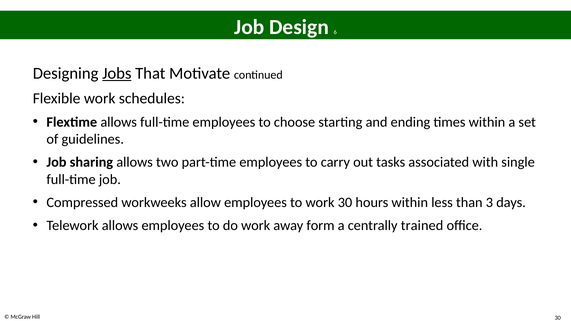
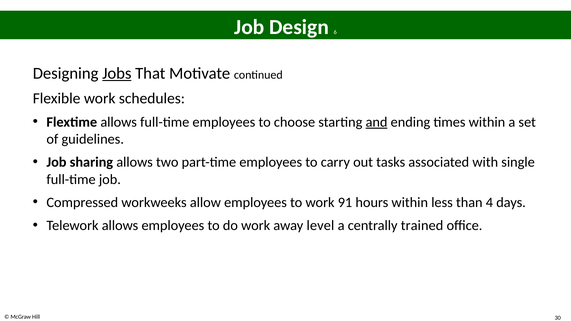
and underline: none -> present (377, 122)
work 30: 30 -> 91 (345, 202)
3: 3 -> 4 (489, 202)
form: form -> level (320, 226)
